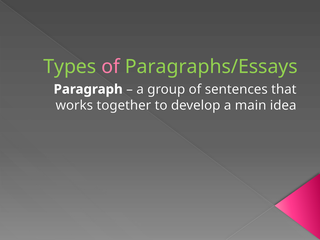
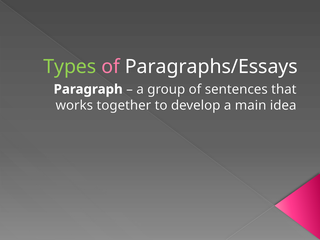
Paragraphs/Essays colour: light green -> white (211, 67)
